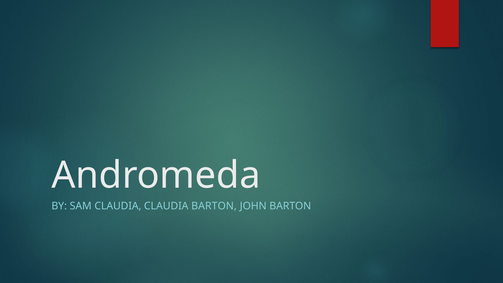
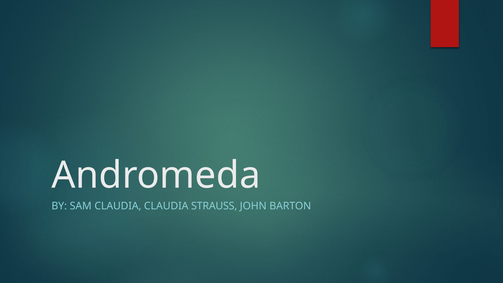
CLAUDIA BARTON: BARTON -> STRAUSS (214, 206)
